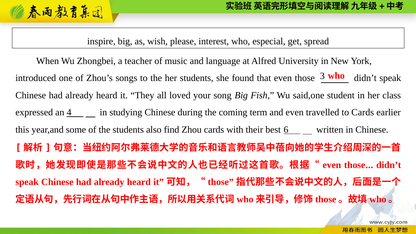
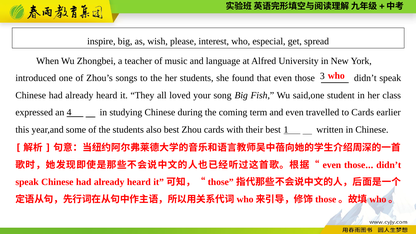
also find: find -> best (172, 130)
6: 6 -> 1 (286, 130)
